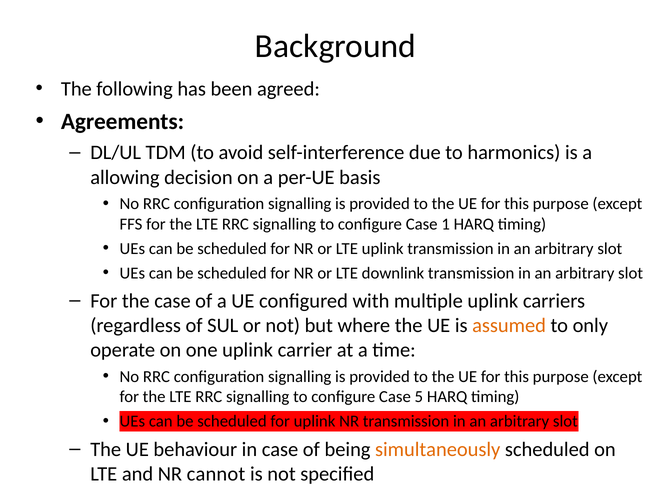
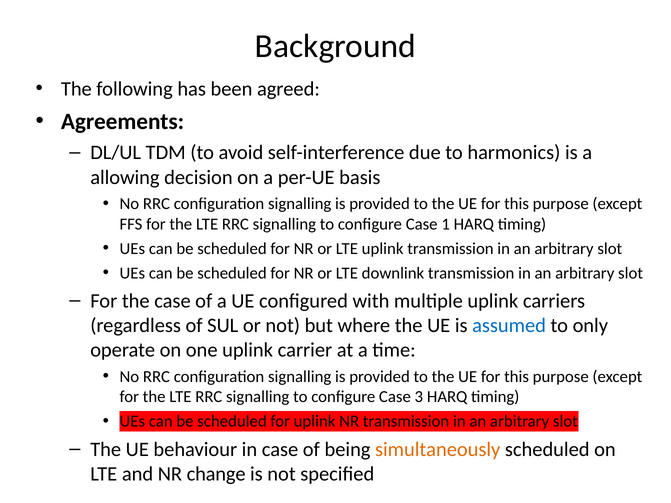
assumed colour: orange -> blue (509, 326)
5: 5 -> 3 (419, 397)
cannot: cannot -> change (216, 474)
